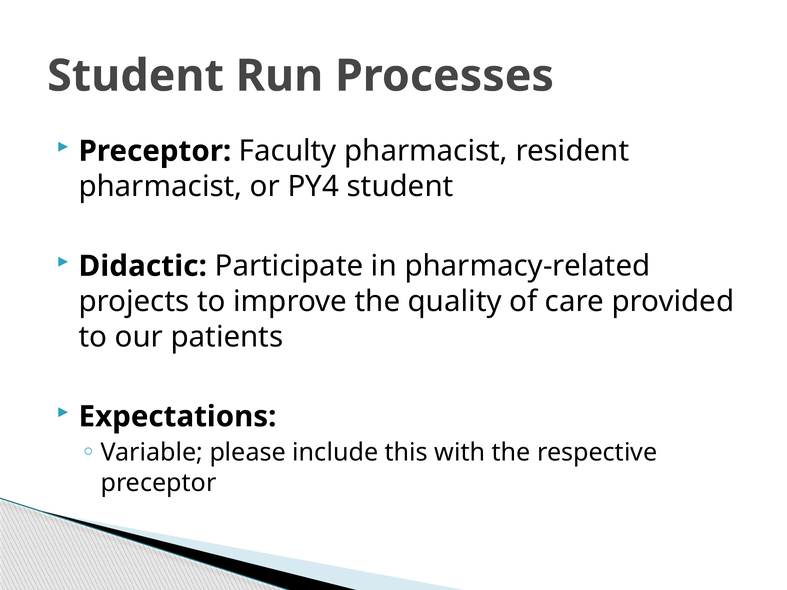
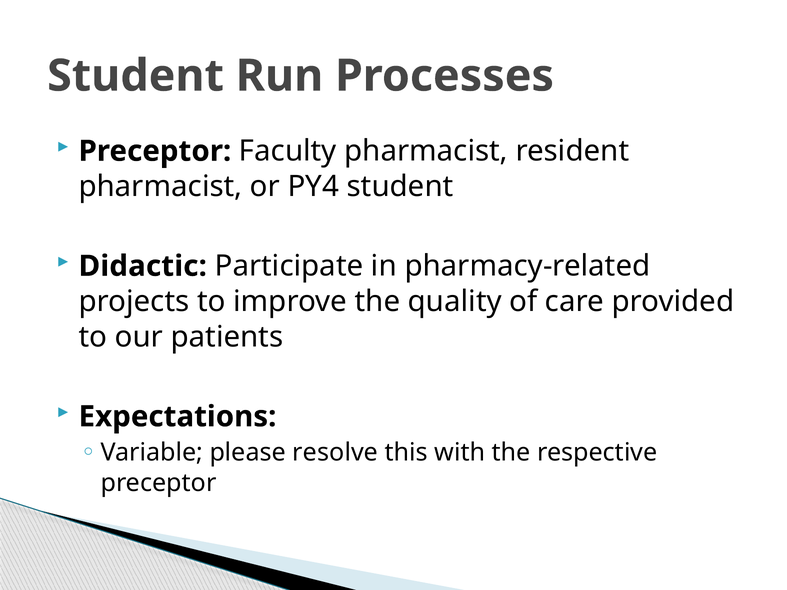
include: include -> resolve (335, 453)
